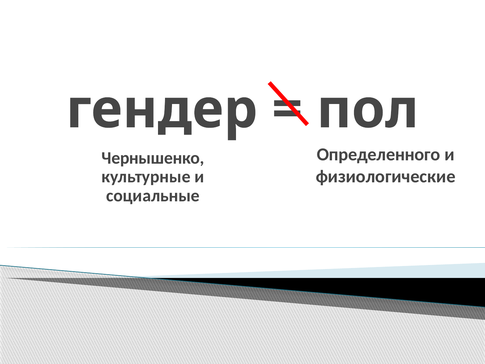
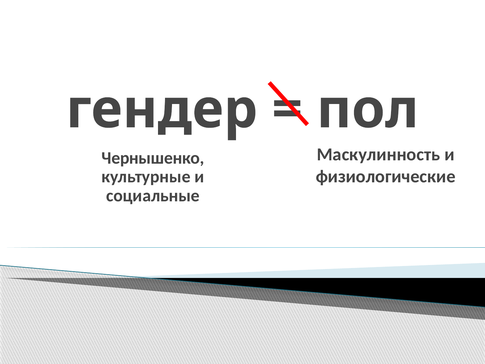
Определенного: Определенного -> Маскулинность (378, 154)
